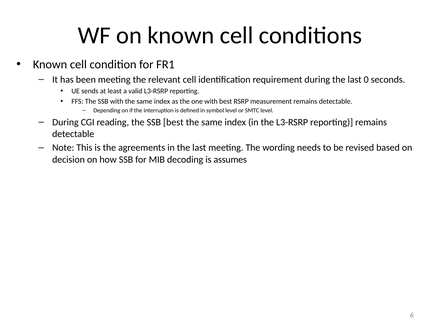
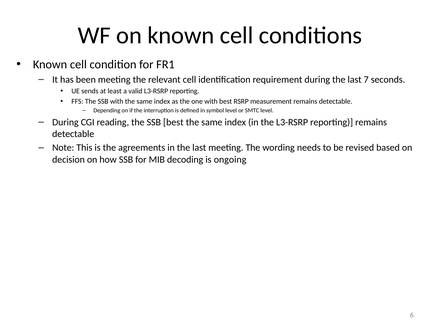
0: 0 -> 7 (366, 80)
assumes: assumes -> ongoing (230, 159)
